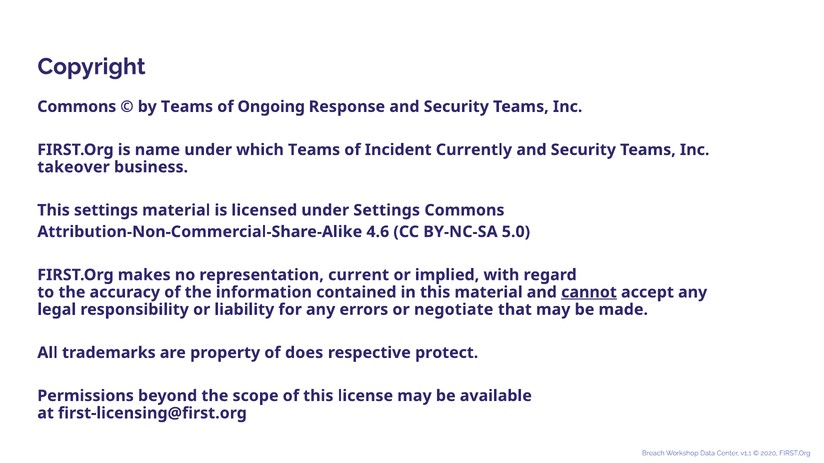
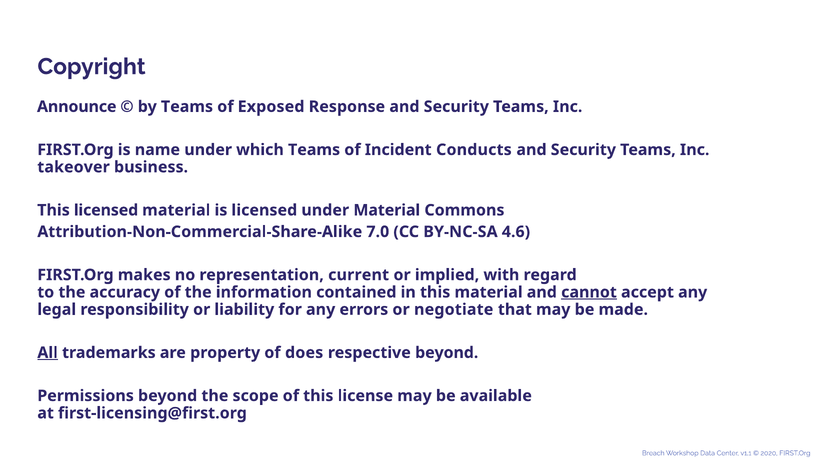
Commons: Commons -> Announce (77, 107)
Ongoing: Ongoing -> Exposed (271, 107)
Currently: Currently -> Conducts (474, 150)
This settings: settings -> licensed (106, 210)
under Settings: Settings -> Material (387, 210)
4.6: 4.6 -> 7.0 (378, 232)
5.0: 5.0 -> 4.6 (516, 232)
All underline: none -> present (48, 353)
respective protect: protect -> beyond (447, 353)
